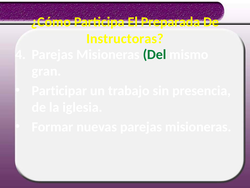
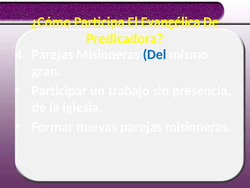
Preparada: Preparada -> Evangélica (171, 22)
Instructoras: Instructoras -> Predicadora (125, 39)
Del colour: green -> blue (155, 54)
